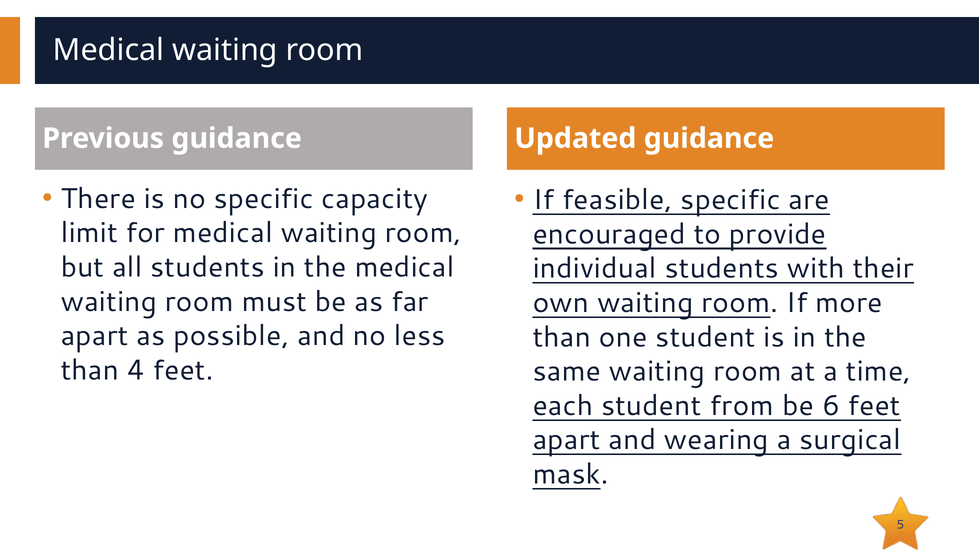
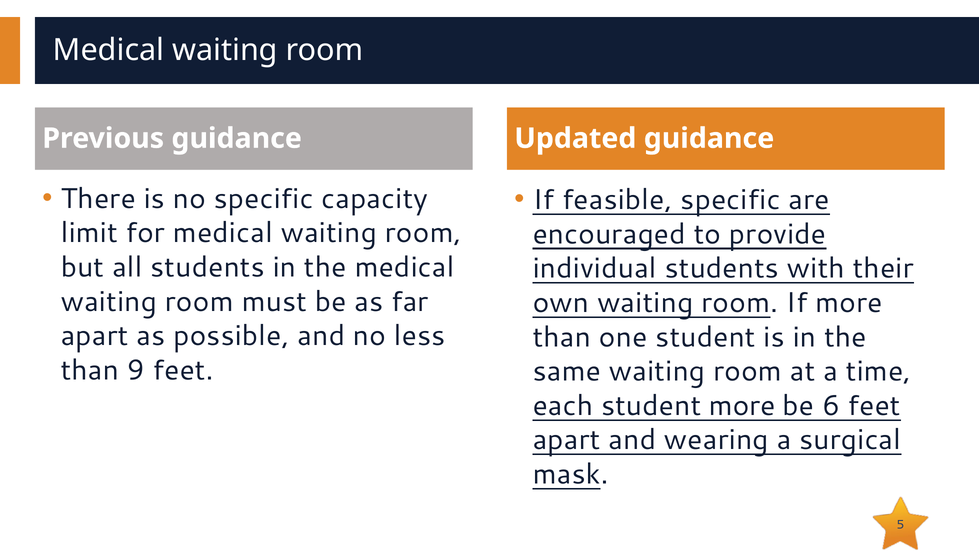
4: 4 -> 9 (136, 370)
student from: from -> more (742, 406)
